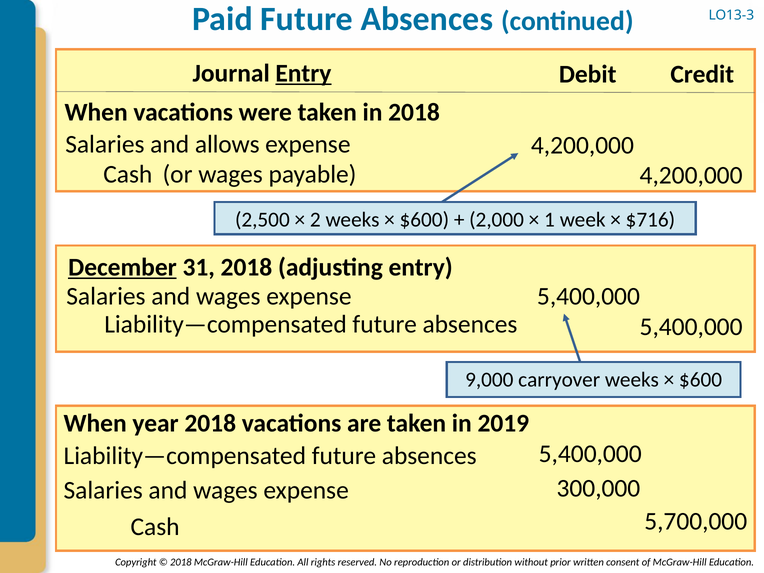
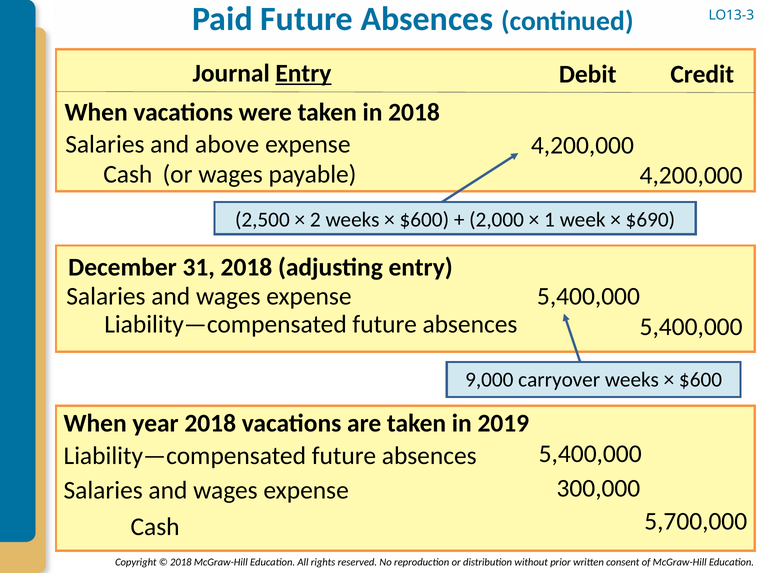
allows: allows -> above (227, 144)
$716: $716 -> $690 (650, 220)
December underline: present -> none (122, 267)
